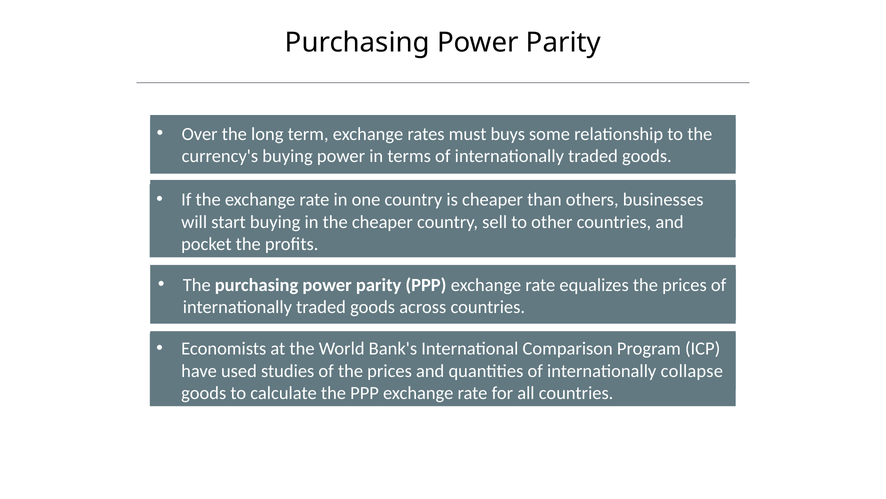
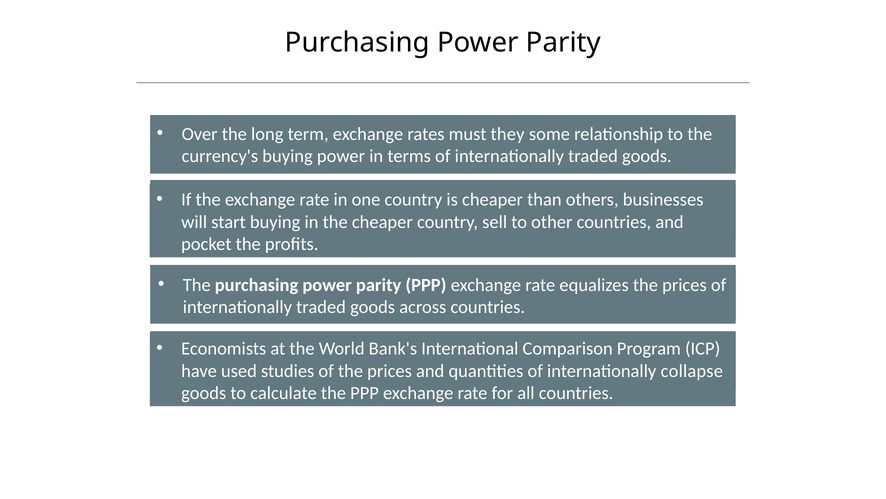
buys: buys -> they (508, 134)
